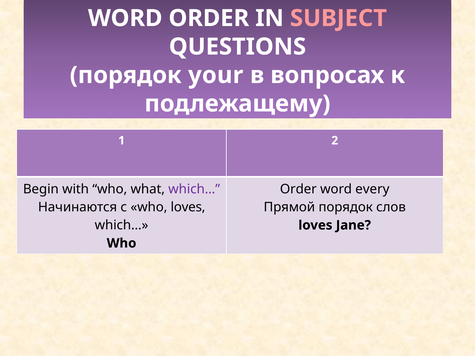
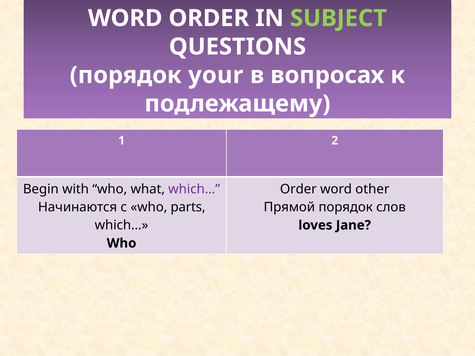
SUBJECT colour: pink -> light green (338, 18)
every: every -> other (372, 189)
who loves: loves -> parts (188, 207)
